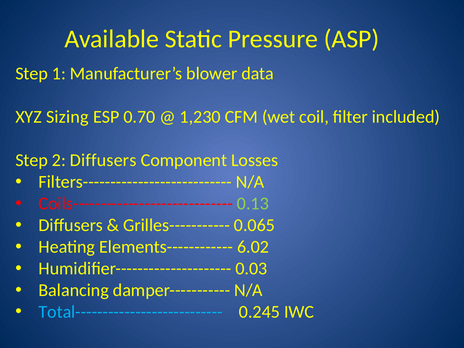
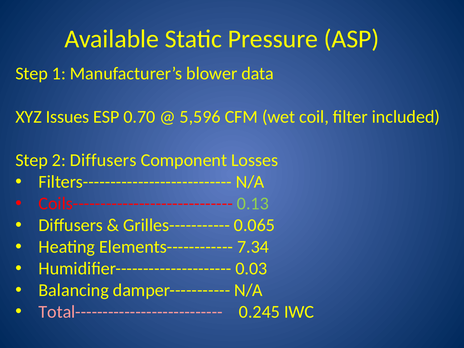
Sizing: Sizing -> Issues (68, 117)
1,230: 1,230 -> 5,596 (200, 117)
6.02: 6.02 -> 7.34 (253, 247)
Total--------------------------- colour: light blue -> pink (131, 312)
